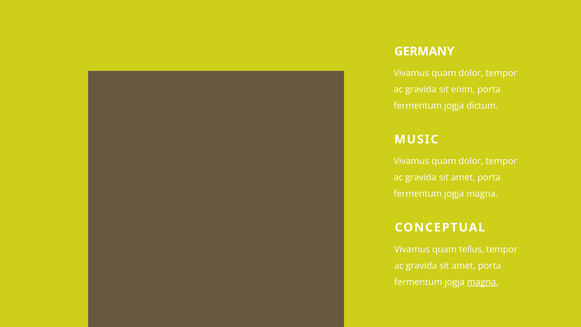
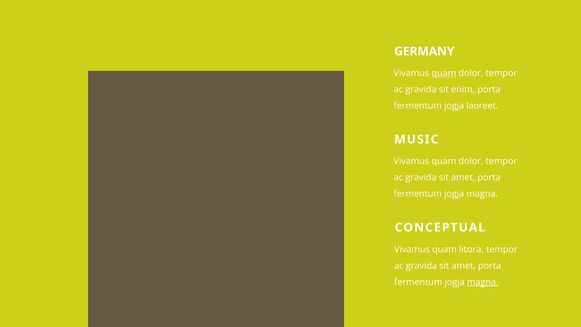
quam underline: none -> present (444, 73)
dictum: dictum -> laoreet (482, 106)
tellus: tellus -> litora (471, 249)
